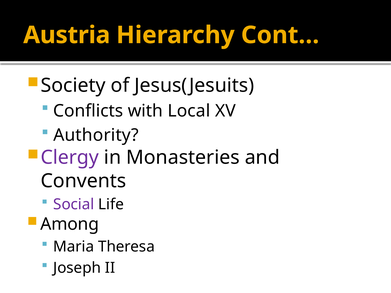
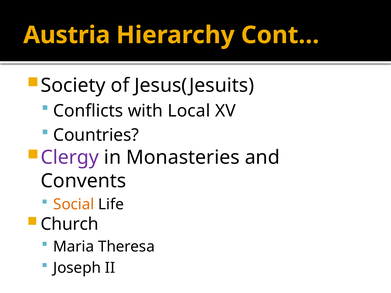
Authority: Authority -> Countries (96, 135)
Social colour: purple -> orange (74, 205)
Among: Among -> Church (70, 224)
